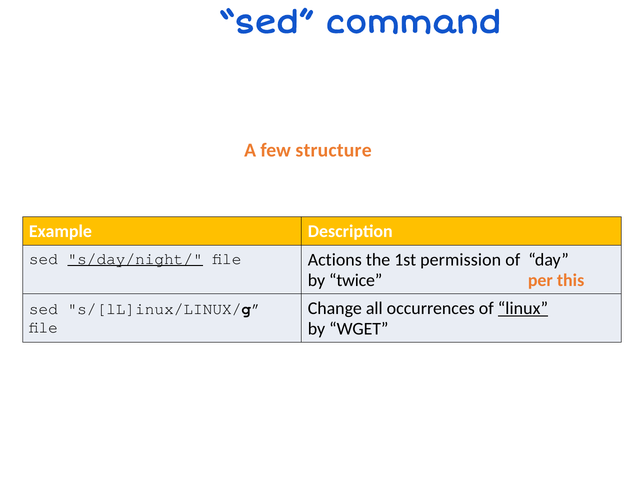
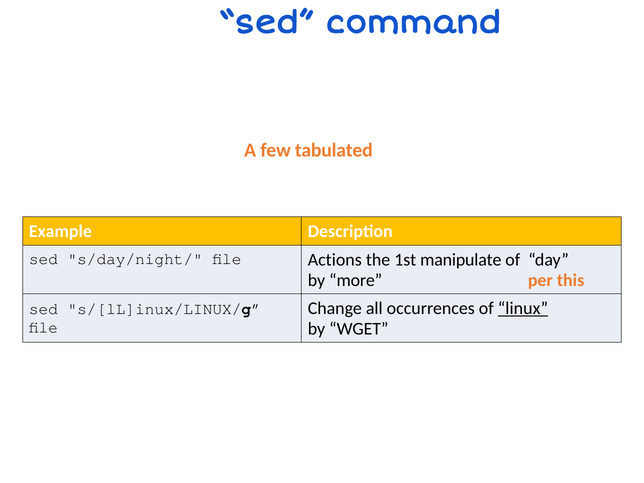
structure: structure -> tabulated (334, 150)
s/day/night/ underline: present -> none (135, 259)
permission: permission -> manipulate (461, 260)
twice: twice -> more (356, 280)
